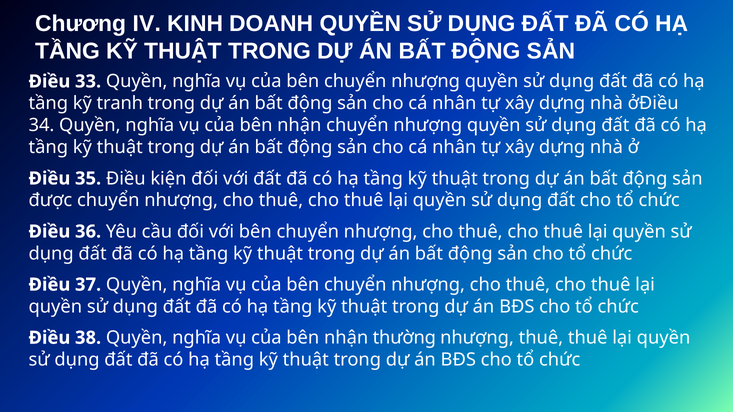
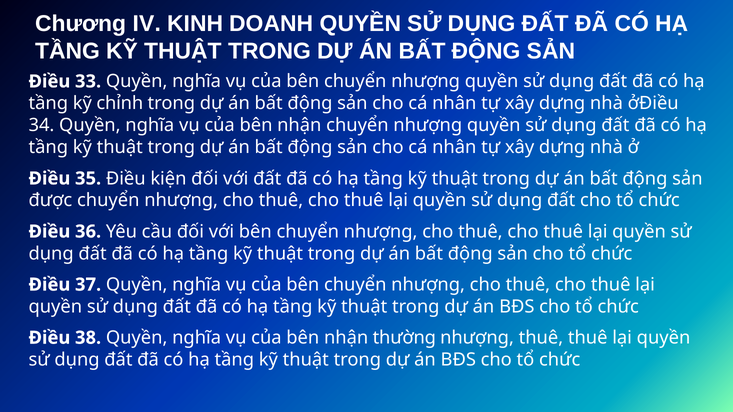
tranh: tranh -> chỉnh (120, 103)
